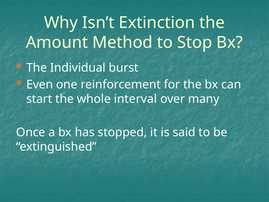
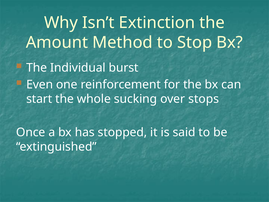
interval: interval -> sucking (135, 99)
many: many -> stops (204, 99)
